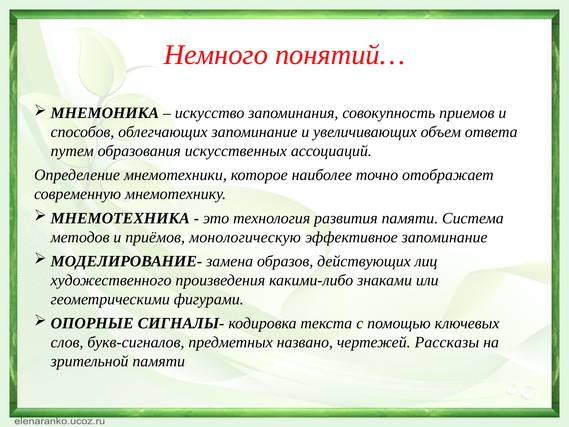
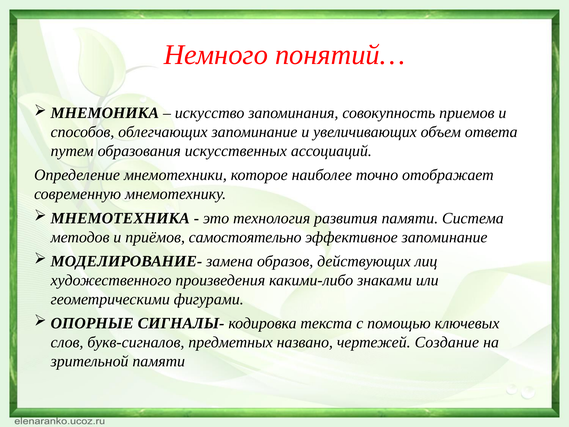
монологическую: монологическую -> самостоятельно (245, 237)
Рассказы: Рассказы -> Создание (447, 342)
